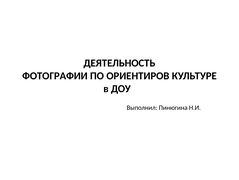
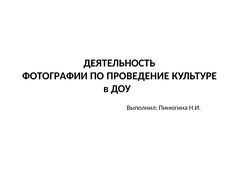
ОРИЕНТИРОВ: ОРИЕНТИРОВ -> ПРОВЕДЕНИЕ (138, 76)
